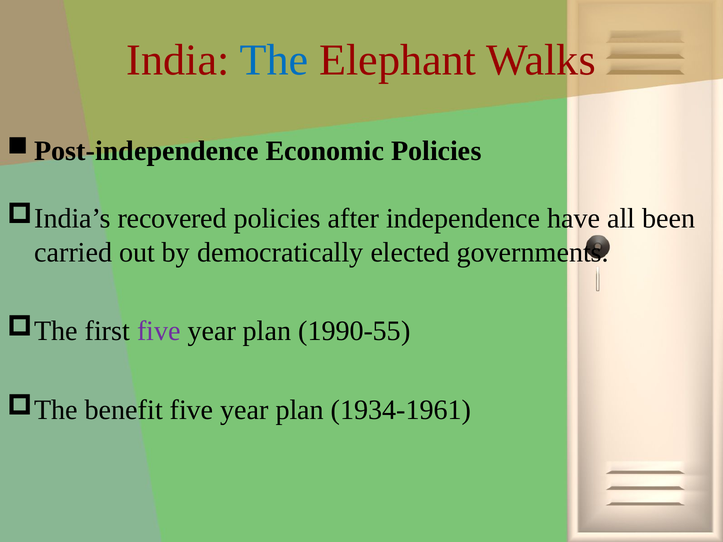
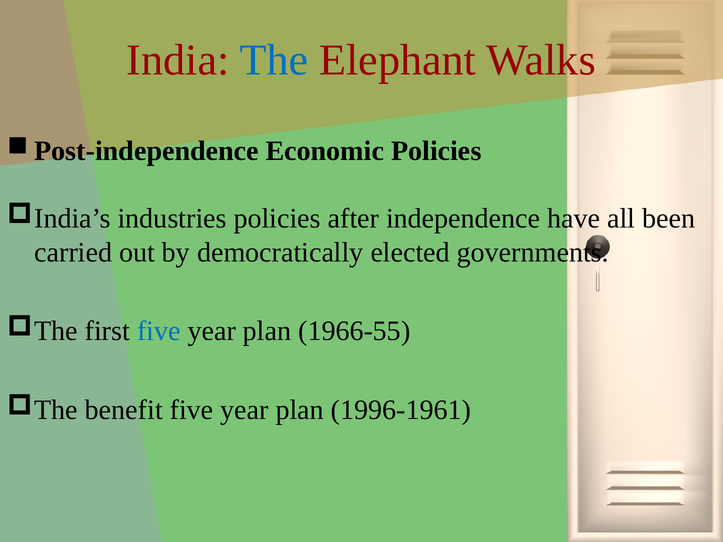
recovered: recovered -> industries (172, 219)
five colour: purple -> blue (159, 331)
1990-55: 1990-55 -> 1966-55 (354, 331)
1934-1961: 1934-1961 -> 1996-1961 (401, 410)
